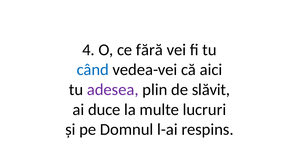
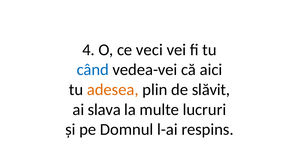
fără: fără -> veci (149, 50)
adesea colour: purple -> orange (113, 90)
duce: duce -> slava (104, 110)
